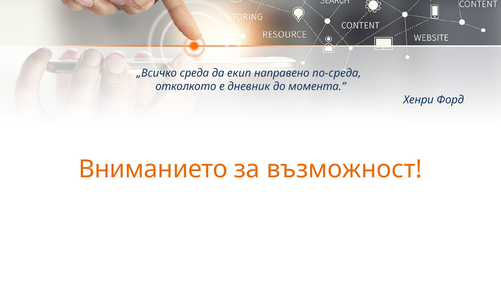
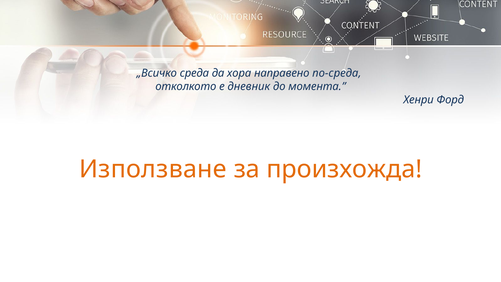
екип: екип -> хора (239, 73)
Вниманието: Вниманието -> Използване (153, 169)
възможност: възможност -> произхожда (344, 169)
